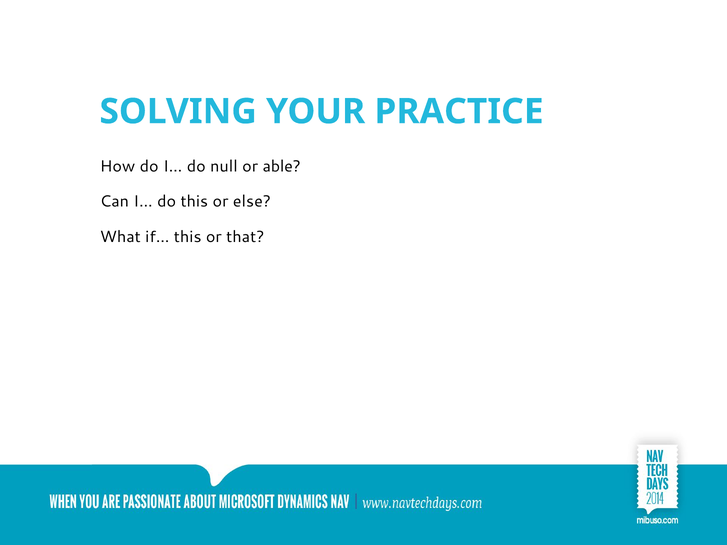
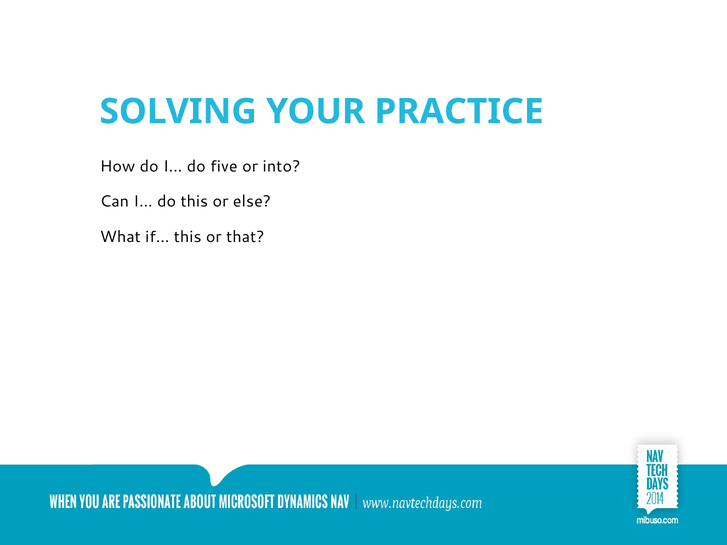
null: null -> five (224, 166)
able: able -> into (282, 166)
